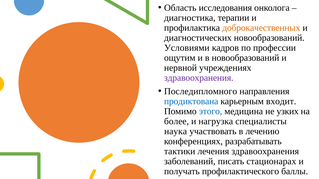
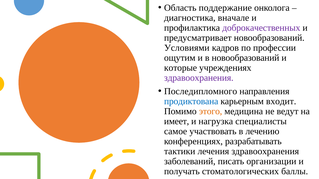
исследования: исследования -> поддержание (225, 8)
терапии: терапии -> вначале (233, 18)
доброкачественных colour: orange -> purple (261, 28)
диагностических: диагностических -> предусматривает (198, 38)
нервной: нервной -> которые (181, 68)
этого colour: blue -> orange (211, 112)
узких: узких -> ведут (288, 112)
более: более -> имеет (177, 122)
наука: наука -> самое (176, 132)
стационарах: стационарах -> организации (271, 162)
профилактического: профилактического -> стоматологических (240, 172)
